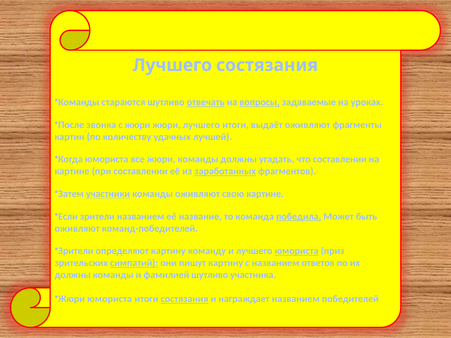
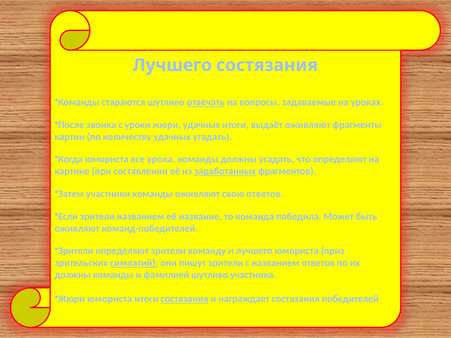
вопросы underline: present -> none (260, 102)
с жюри: жюри -> уроки (137, 125)
жюри лучшего: лучшего -> удачных (201, 125)
удачных лучшей: лучшей -> угадать (212, 137)
все жюри: жюри -> урока (161, 159)
что составлении: составлении -> определяют (340, 159)
участники underline: present -> none (108, 194)
свою картине: картине -> ответов (265, 194)
победила underline: present -> none (299, 217)
определяют картину: картину -> зрители (168, 251)
юмориста underline: present -> none (297, 251)
пишут картину: картину -> зрители (226, 263)
награждает названием: названием -> состязания (296, 299)
